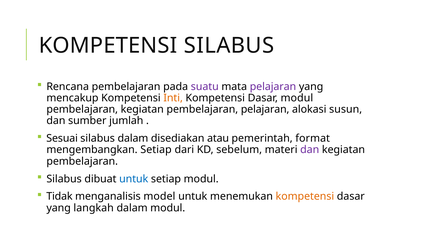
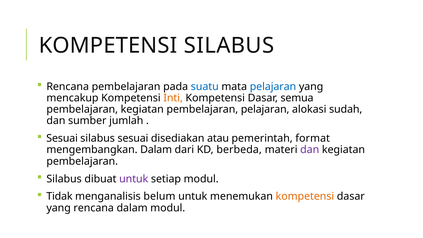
suatu colour: purple -> blue (205, 87)
pelajaran colour: purple -> blue (273, 87)
Dasar modul: modul -> semua (297, 98)
susun: susun -> sudah (346, 109)
silabus dalam: dalam -> sesuai (133, 138)
mengembangkan Setiap: Setiap -> Dalam (156, 150)
sebelum: sebelum -> berbeda (239, 150)
untuk colour: blue -> purple (134, 179)
model: model -> belum (159, 196)
yang langkah: langkah -> rencana (94, 208)
